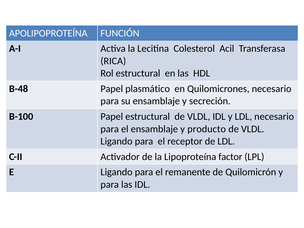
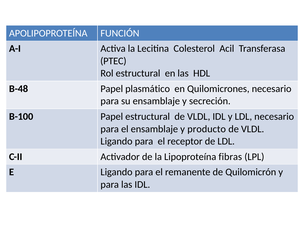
RICA: RICA -> PTEC (113, 61)
factor: factor -> fibras (230, 157)
